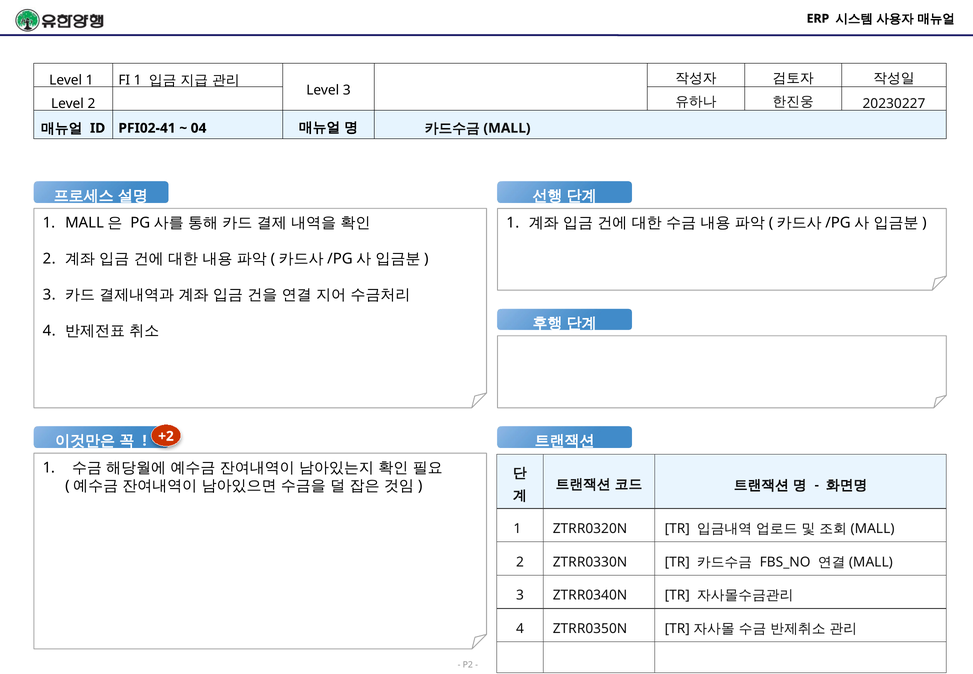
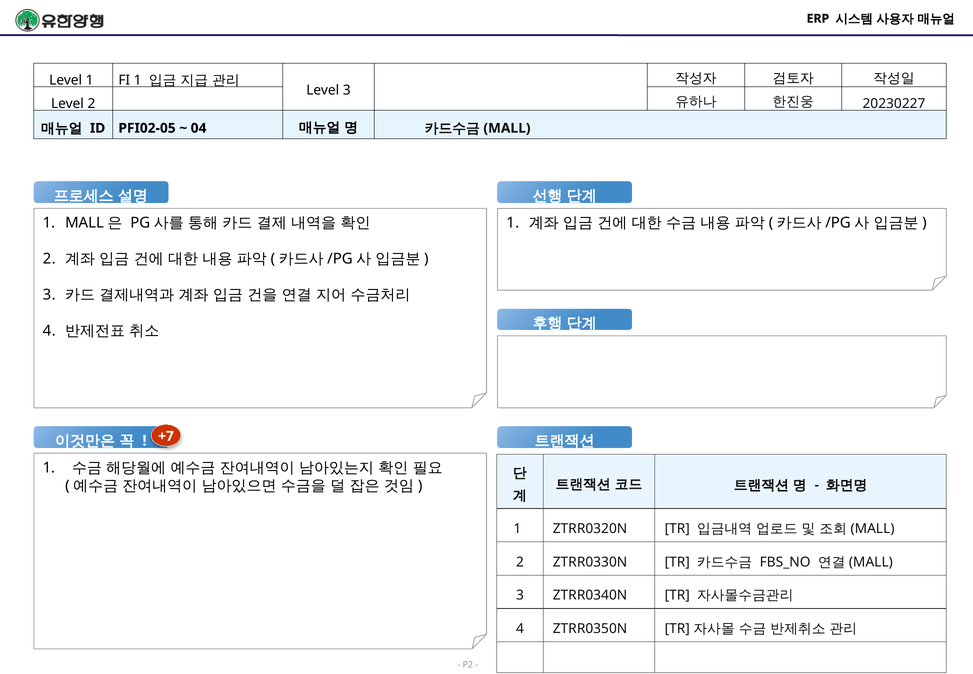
PFI02-41: PFI02-41 -> PFI02-05 (147, 128)
+2: +2 -> +7 (166, 436)
